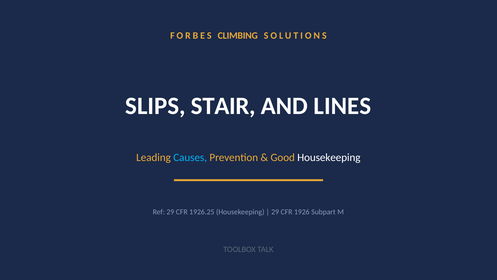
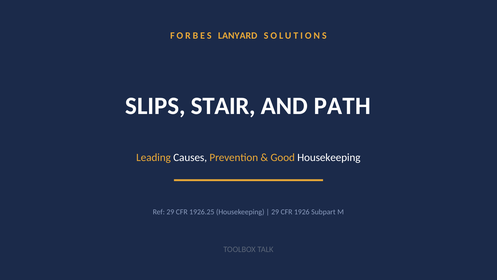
CLIMBING: CLIMBING -> LANYARD (238, 35)
LINES: LINES -> PATH (342, 106)
Causes colour: light blue -> white (190, 157)
